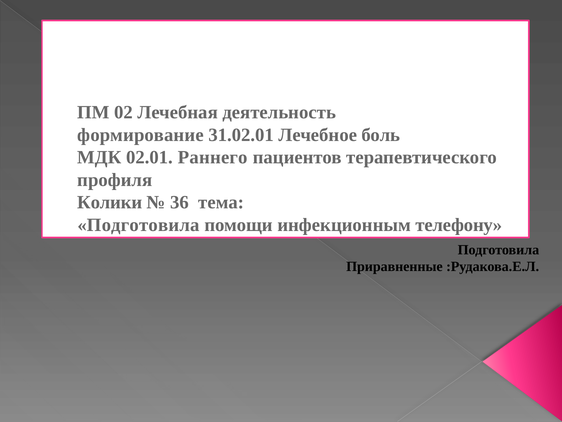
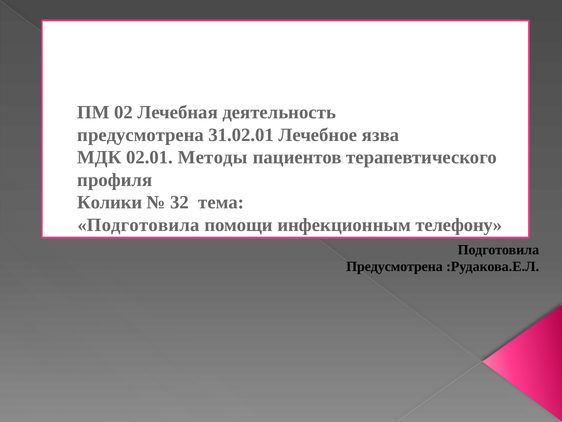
формирование: формирование -> предусмотрена (141, 135)
боль: боль -> язва (381, 135)
Раннего: Раннего -> Методы (213, 157)
36: 36 -> 32 (179, 202)
Приравненные: Приравненные -> Предусмотрена (394, 266)
